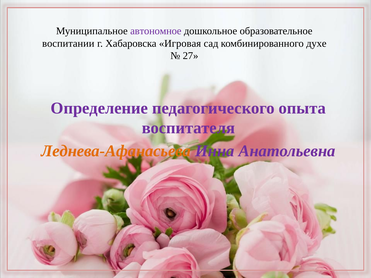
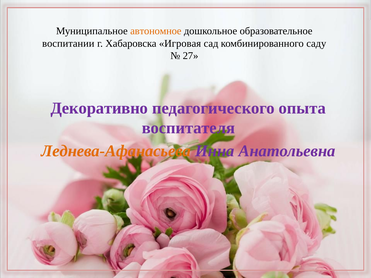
автономное colour: purple -> orange (156, 31)
духе: духе -> саду (316, 43)
Определение: Определение -> Декоративно (99, 108)
